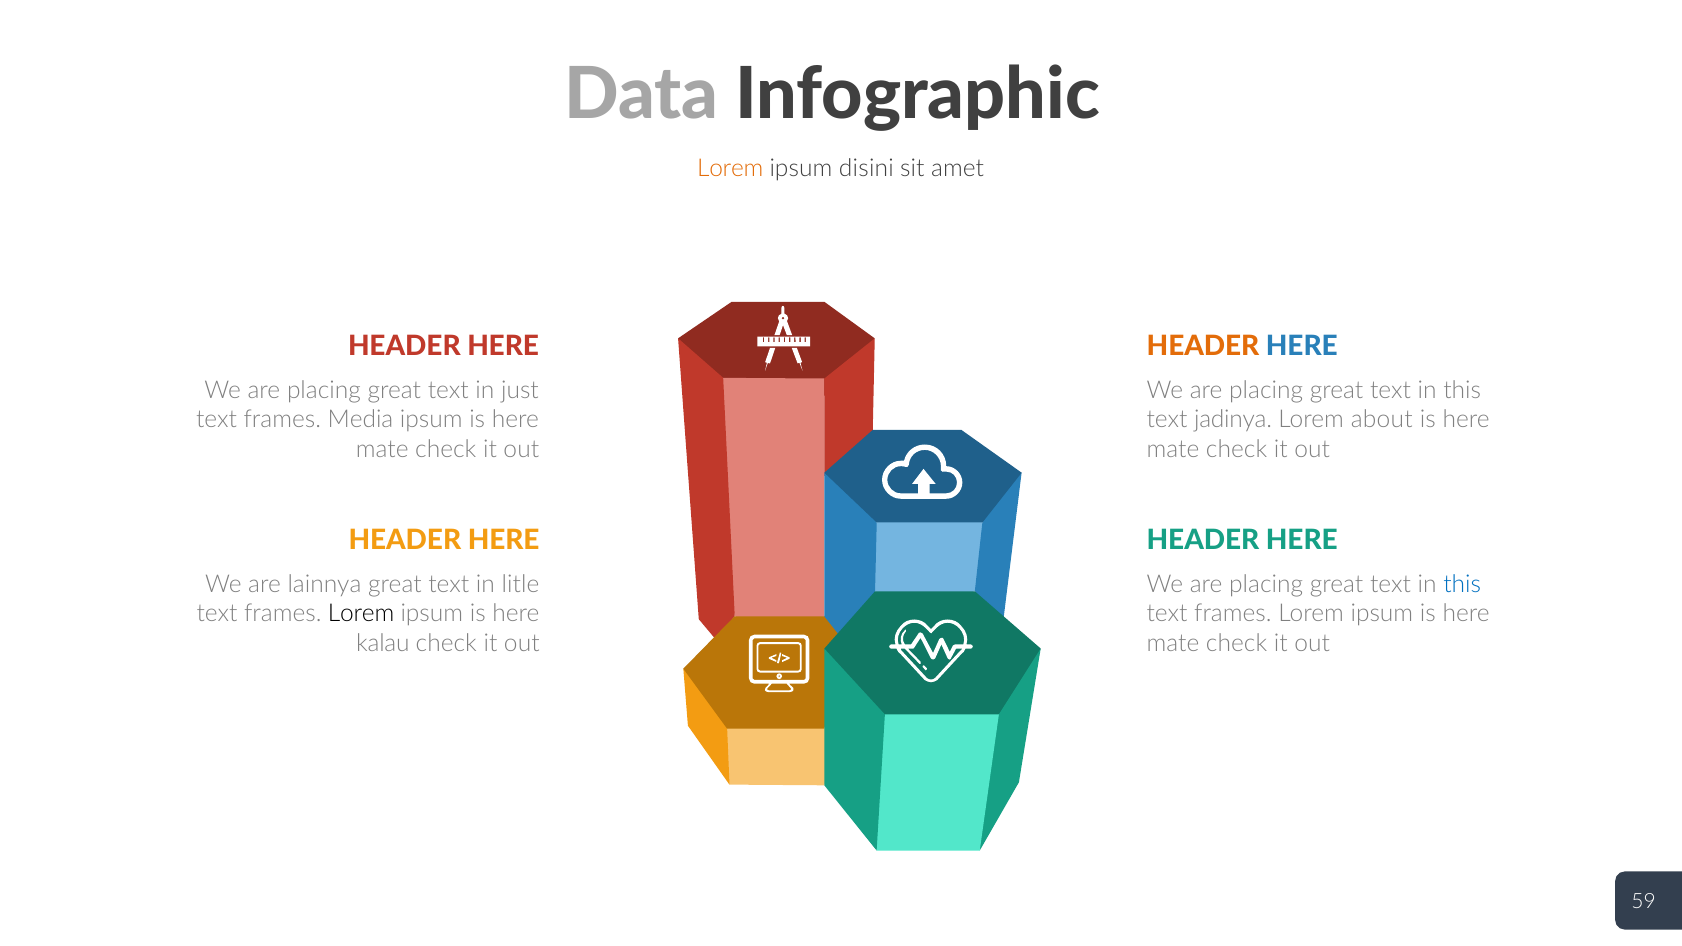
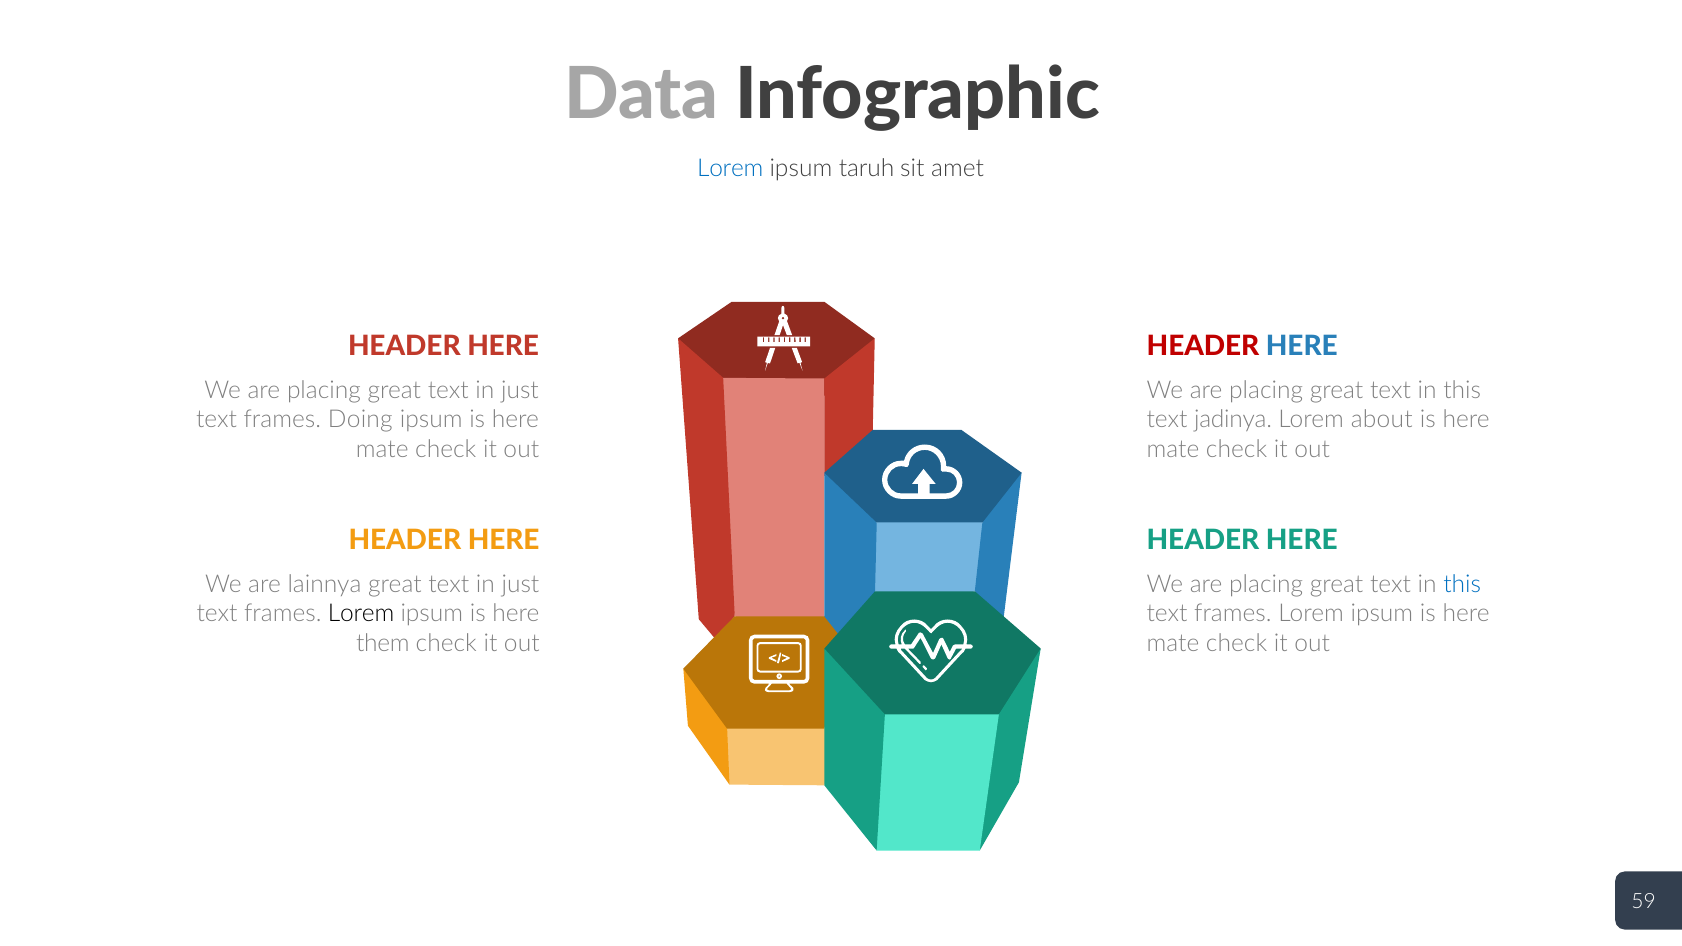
Lorem colour: orange -> blue (730, 169)
disini: disini -> taruh (867, 169)
HEADER colour: orange -> red (1203, 346)
Media: Media -> Doing (360, 420)
litle: litle -> just (521, 584)
kalau: kalau -> them (383, 643)
